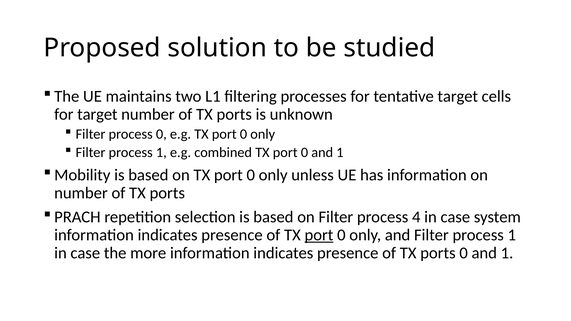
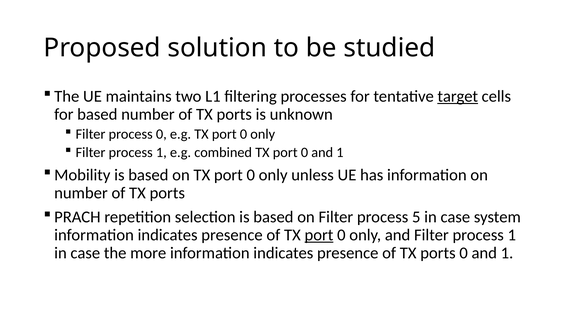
target underline: none -> present (458, 97)
for target: target -> based (97, 115)
4: 4 -> 5 (416, 217)
